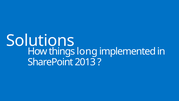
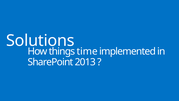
long: long -> time (87, 51)
